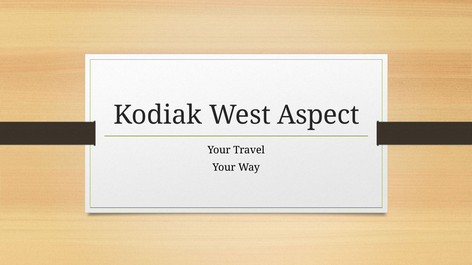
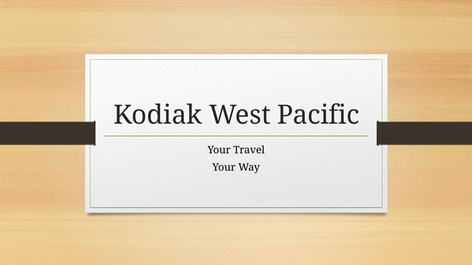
Aspect: Aspect -> Pacific (318, 115)
